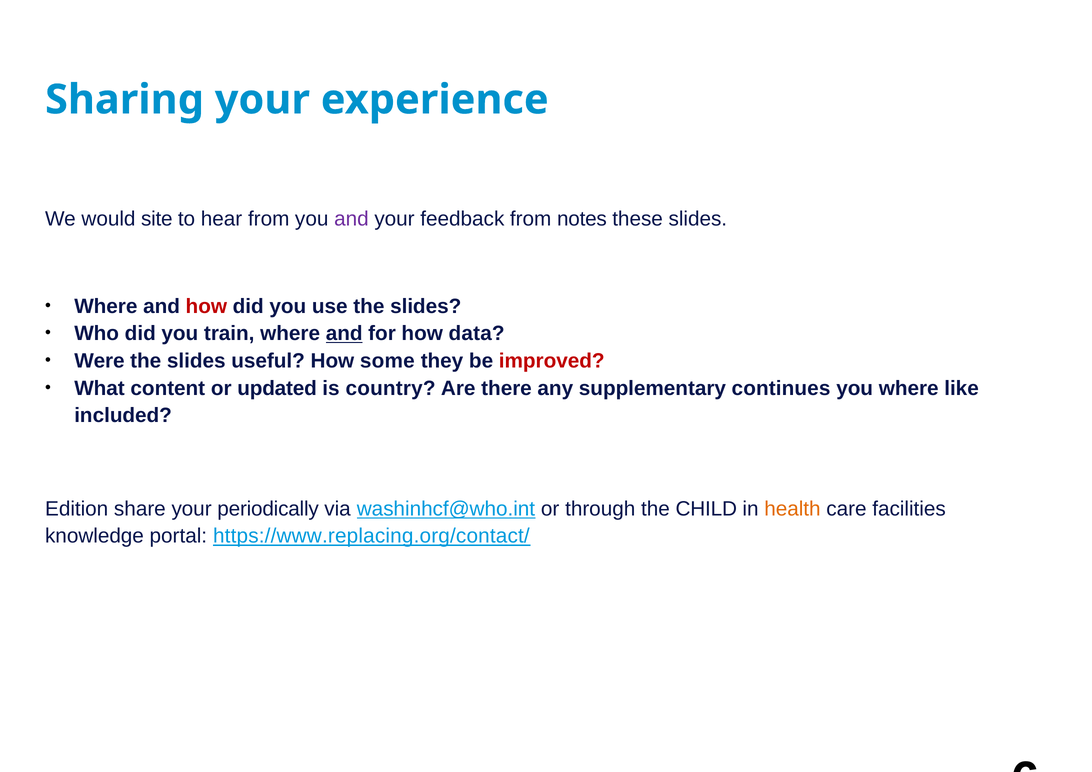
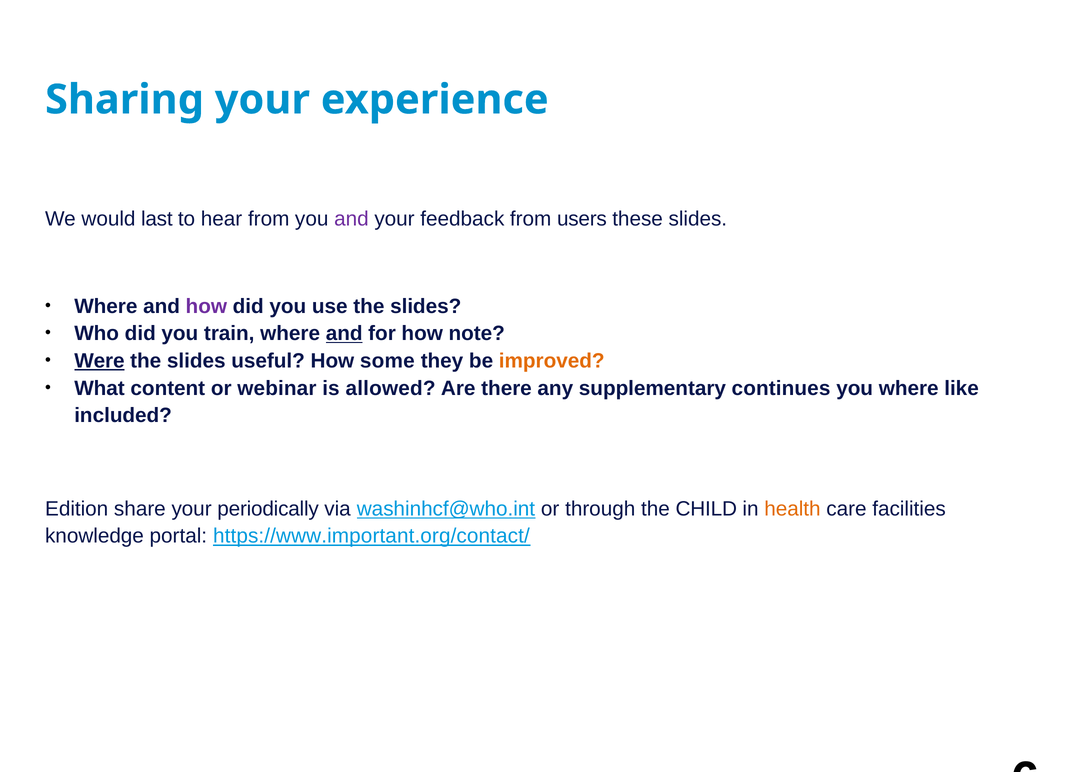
site: site -> last (157, 219)
notes: notes -> users (582, 219)
how colour: red -> purple (206, 306)
data: data -> note (477, 334)
Were underline: none -> present (99, 361)
improved colour: red -> orange (552, 361)
updated: updated -> webinar (277, 388)
country: country -> allowed (391, 388)
https://www.replacing.org/contact/: https://www.replacing.org/contact/ -> https://www.important.org/contact/ (371, 536)
